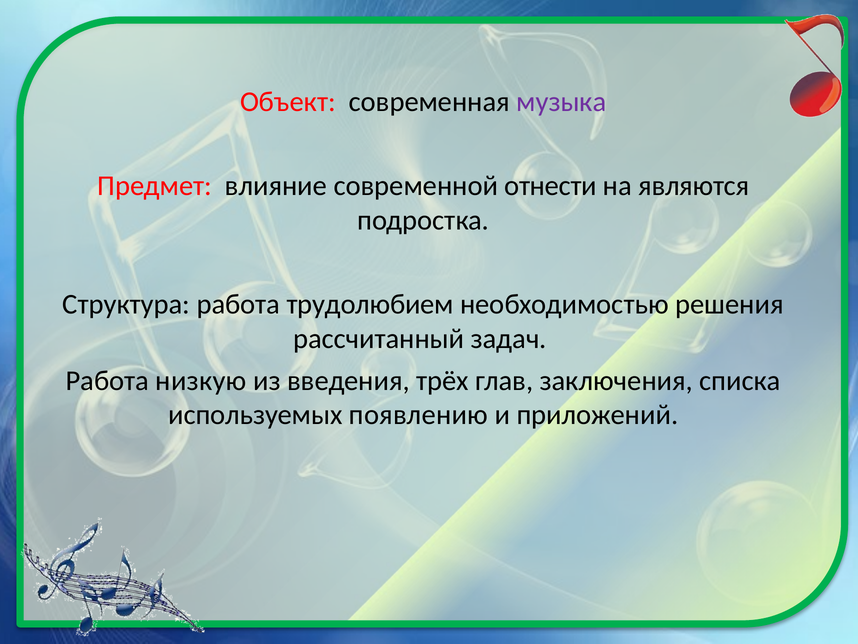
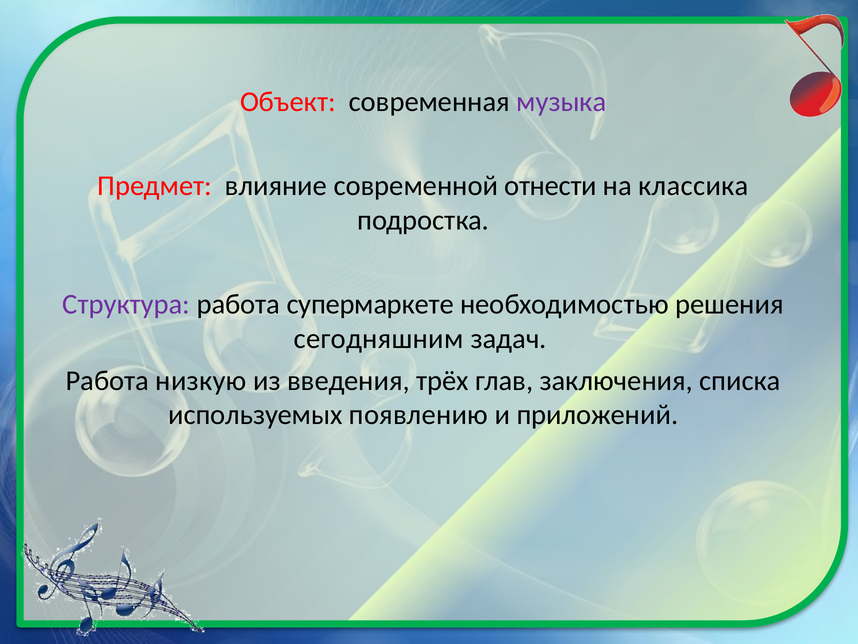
являются: являются -> классика (693, 186)
Структура colour: black -> purple (126, 304)
трудолюбием: трудолюбием -> супермаркете (370, 304)
рассчитанный: рассчитанный -> сегодняшним (379, 338)
